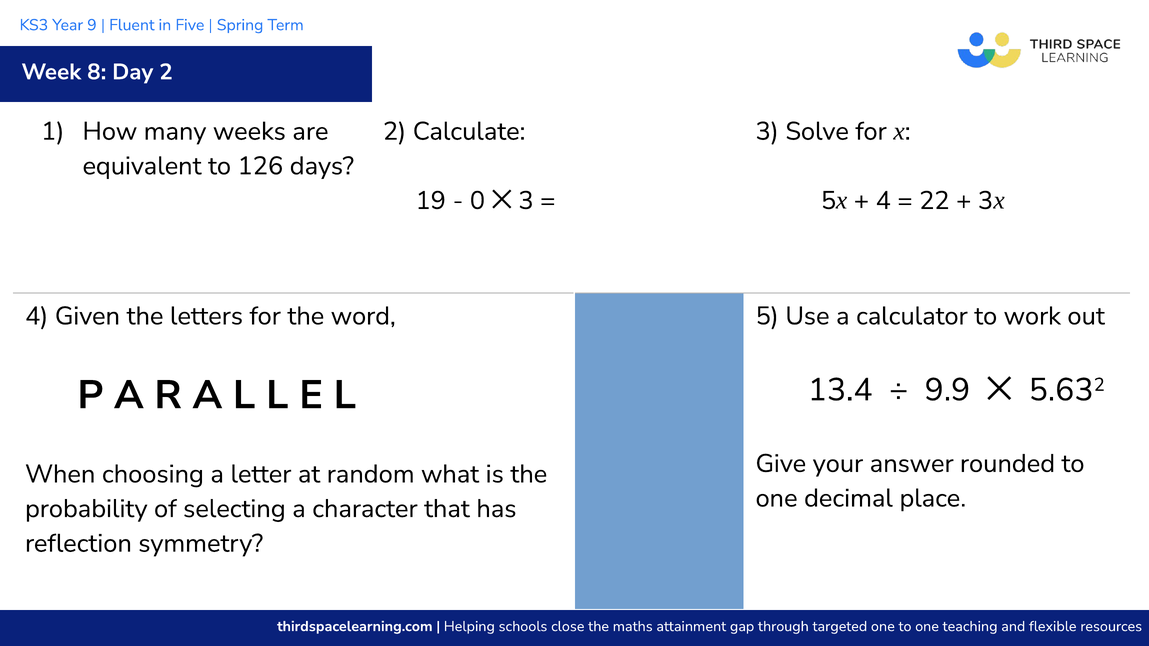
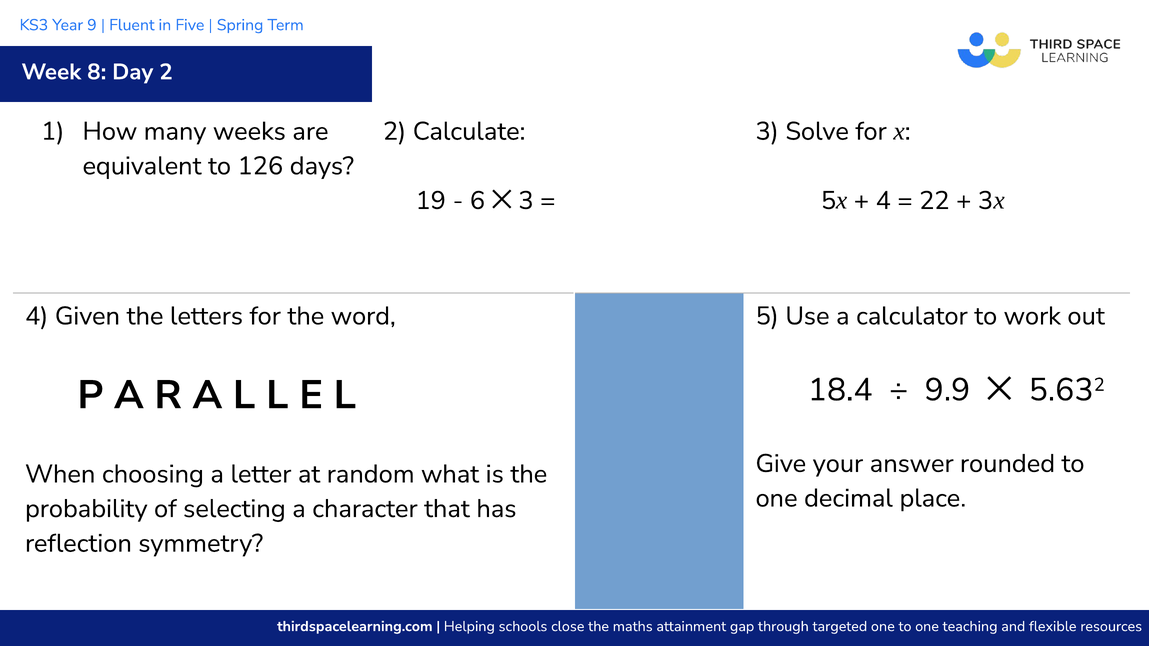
0: 0 -> 6 (477, 201)
13.4: 13.4 -> 18.4 (840, 390)
